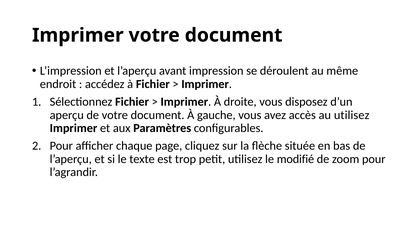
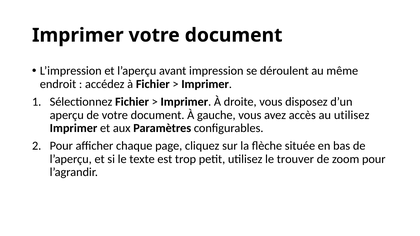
modifié: modifié -> trouver (295, 159)
